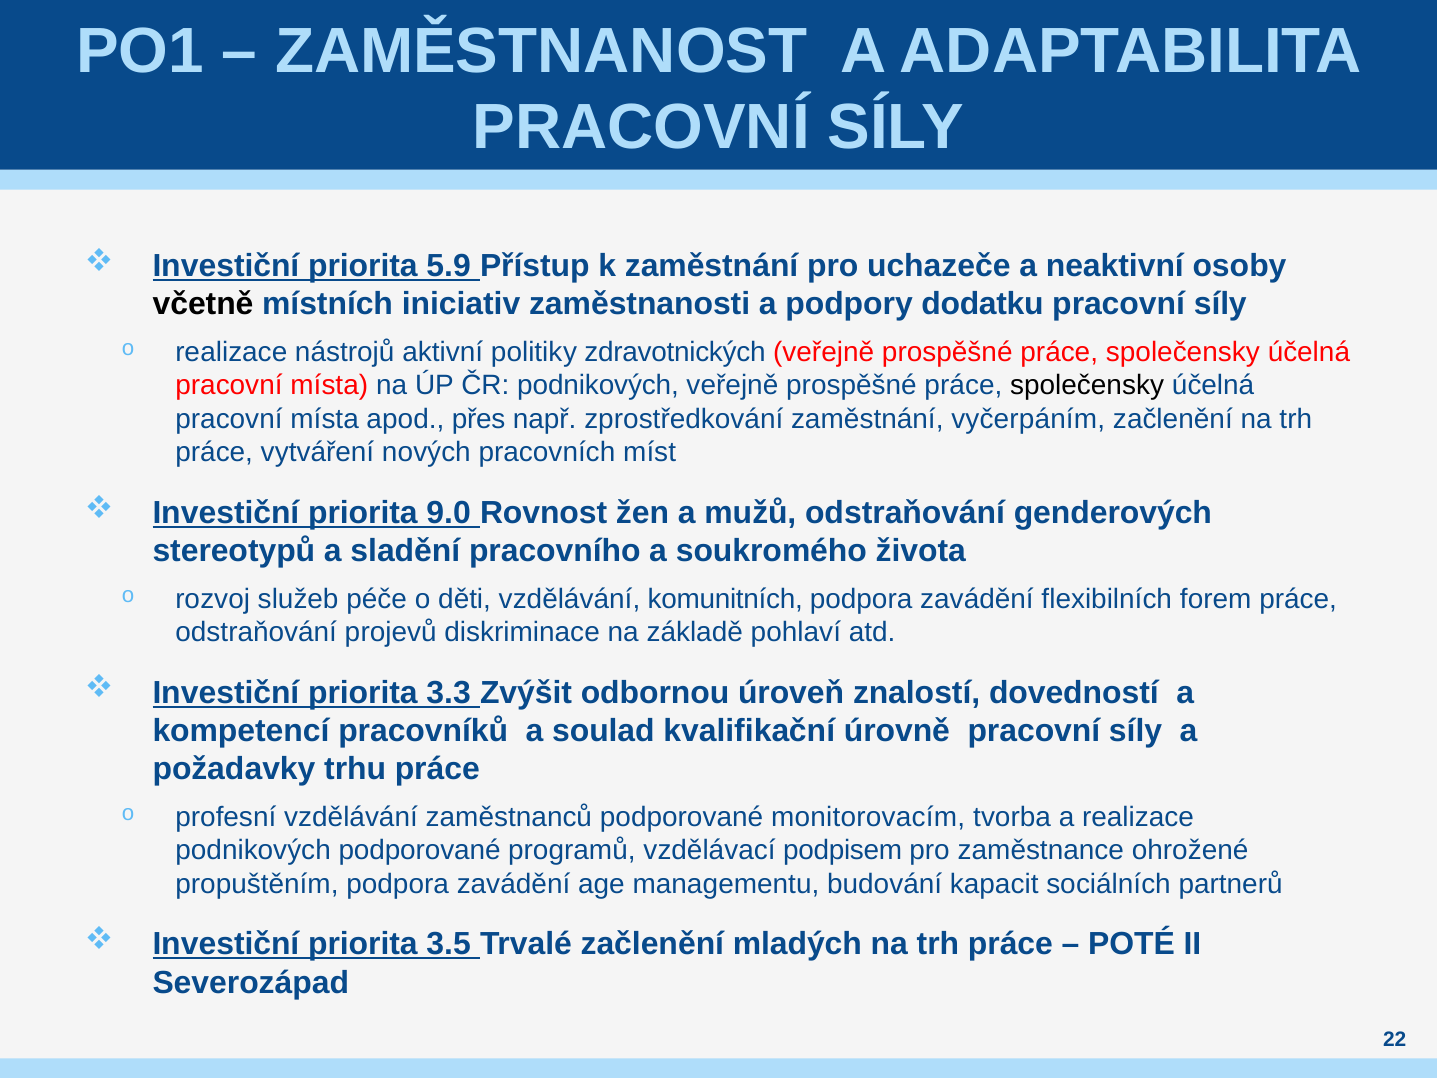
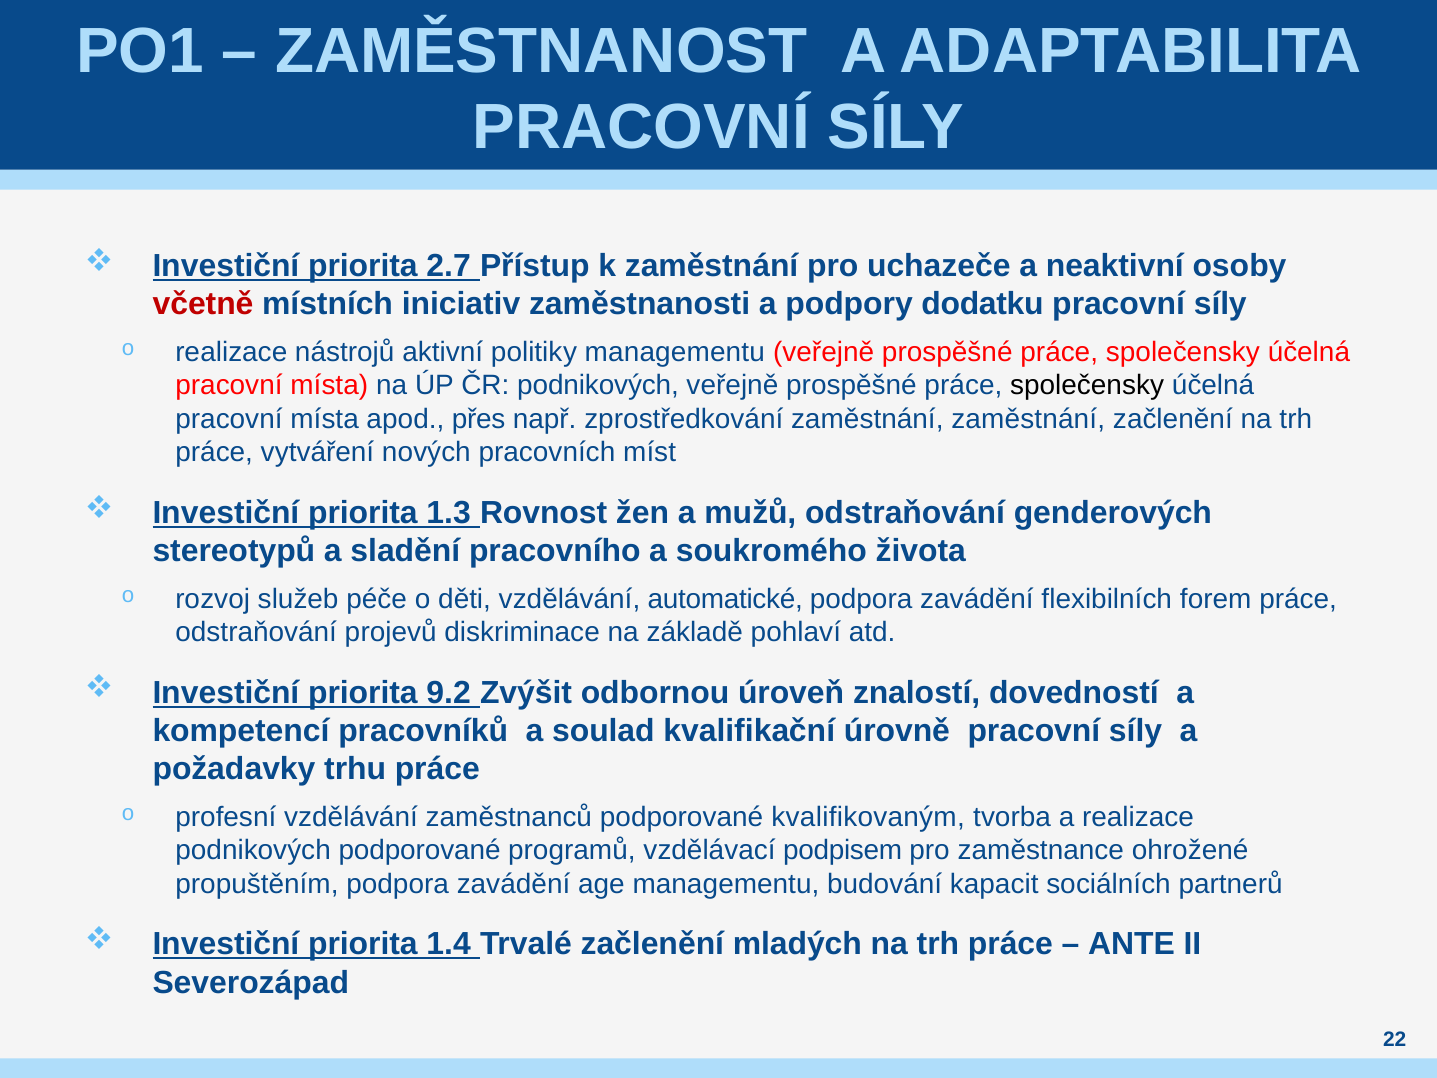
5.9: 5.9 -> 2.7 (449, 266)
včetně colour: black -> red (203, 304)
politiky zdravotnických: zdravotnických -> managementu (675, 352)
zaměstnání vyčerpáním: vyčerpáním -> zaměstnání (1028, 419)
9.0: 9.0 -> 1.3 (449, 513)
komunitních: komunitních -> automatické (725, 599)
3.3: 3.3 -> 9.2 (449, 692)
monitorovacím: monitorovacím -> kvalifikovaným (868, 817)
3.5: 3.5 -> 1.4 (449, 944)
POTÉ: POTÉ -> ANTE (1131, 944)
